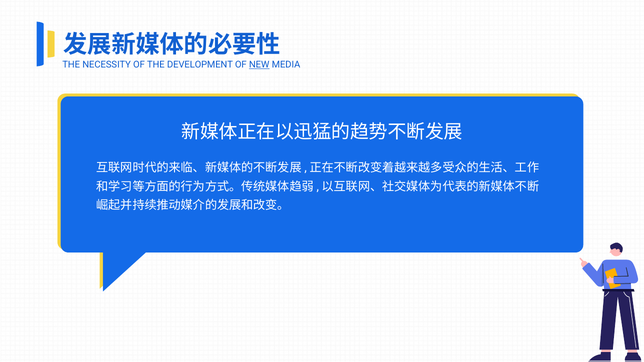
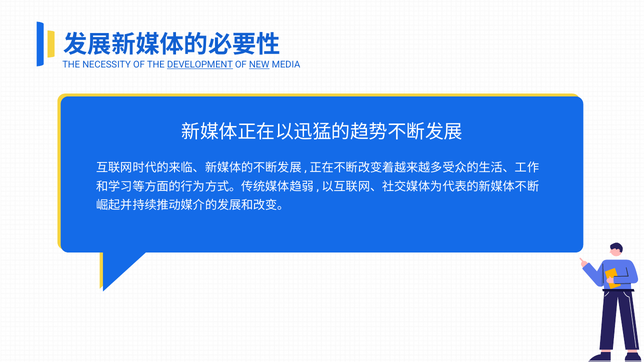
DEVELOPMENT underline: none -> present (200, 65)
